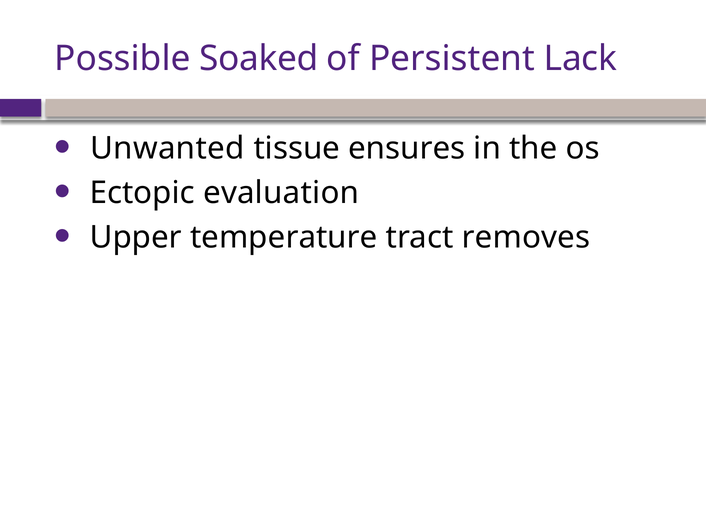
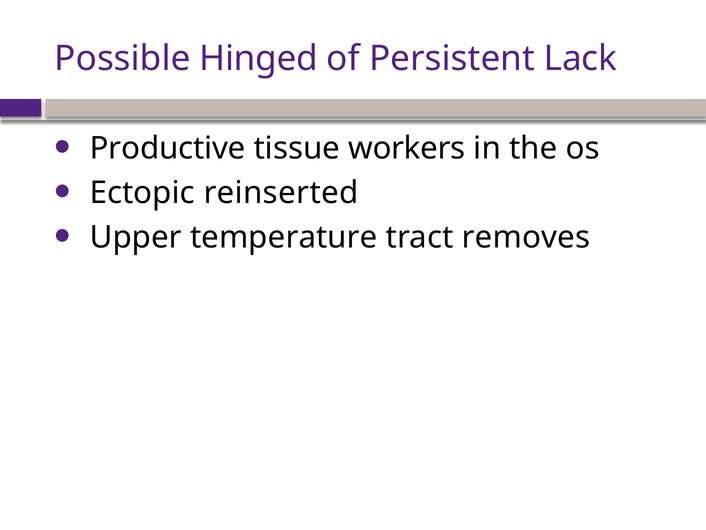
Soaked: Soaked -> Hinged (259, 58)
Unwanted: Unwanted -> Productive (168, 148)
ensures: ensures -> workers (407, 148)
evaluation: evaluation -> reinserted (281, 193)
